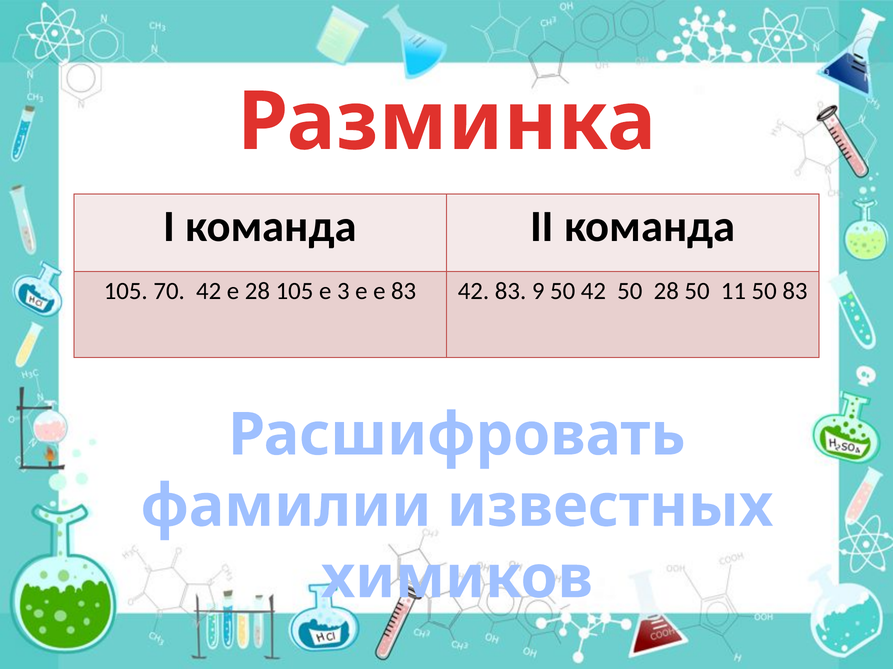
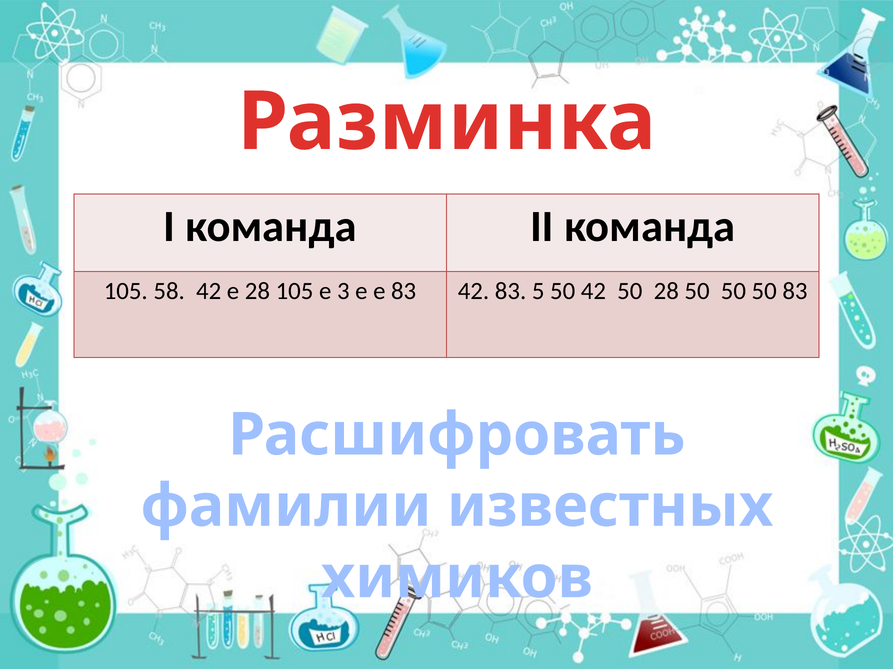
70: 70 -> 58 (169, 292)
9: 9 -> 5 (538, 292)
28 50 11: 11 -> 50 (733, 292)
